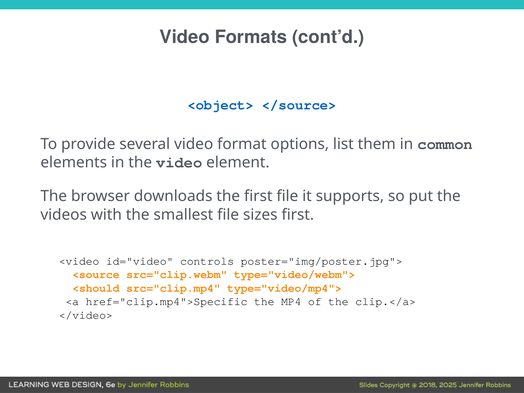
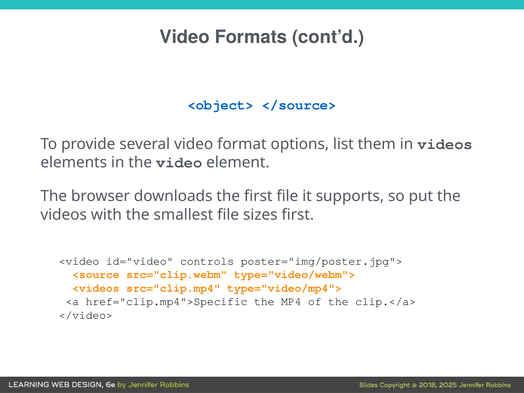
in common: common -> videos (445, 144)
<should: <should -> <videos (96, 288)
